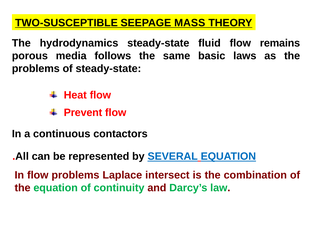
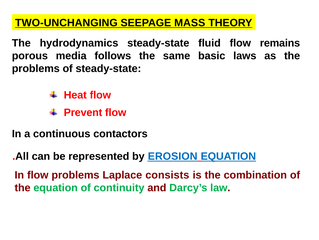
TWO-SUSCEPTIBLE: TWO-SUSCEPTIBLE -> TWO-UNCHANGING (66, 23)
SEVERAL: SEVERAL -> EROSION (173, 156)
intersect: intersect -> consists (167, 175)
